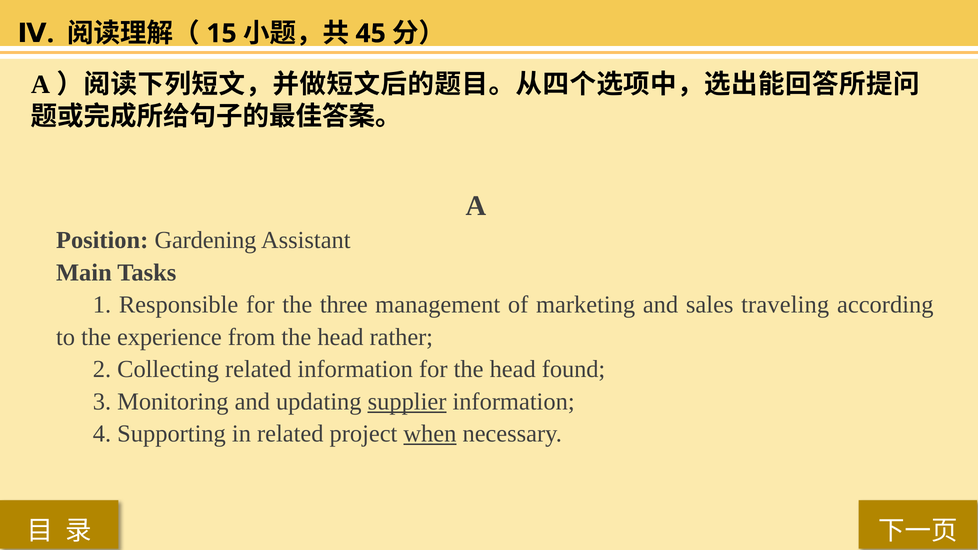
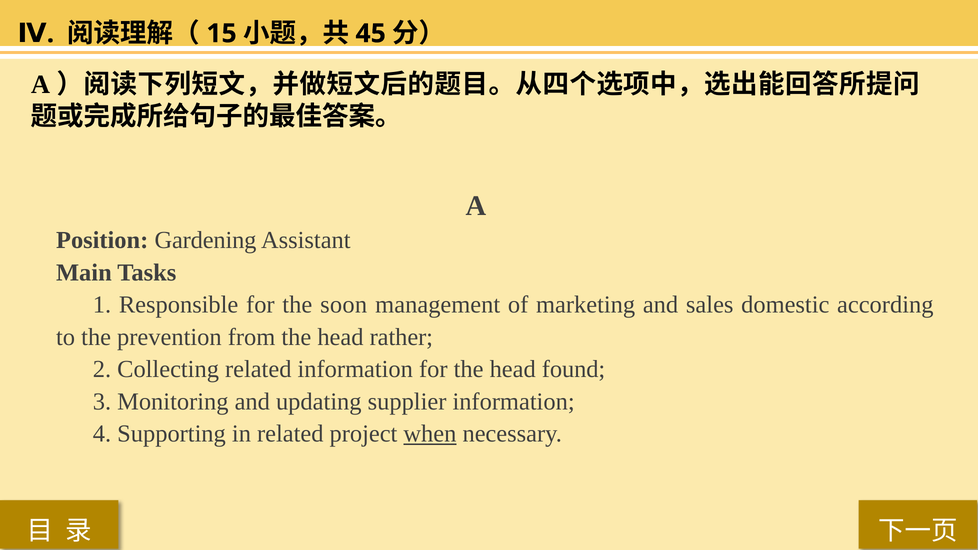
three: three -> soon (344, 305)
traveling: traveling -> domestic (785, 305)
experience: experience -> prevention (169, 337)
supplier underline: present -> none (407, 402)
